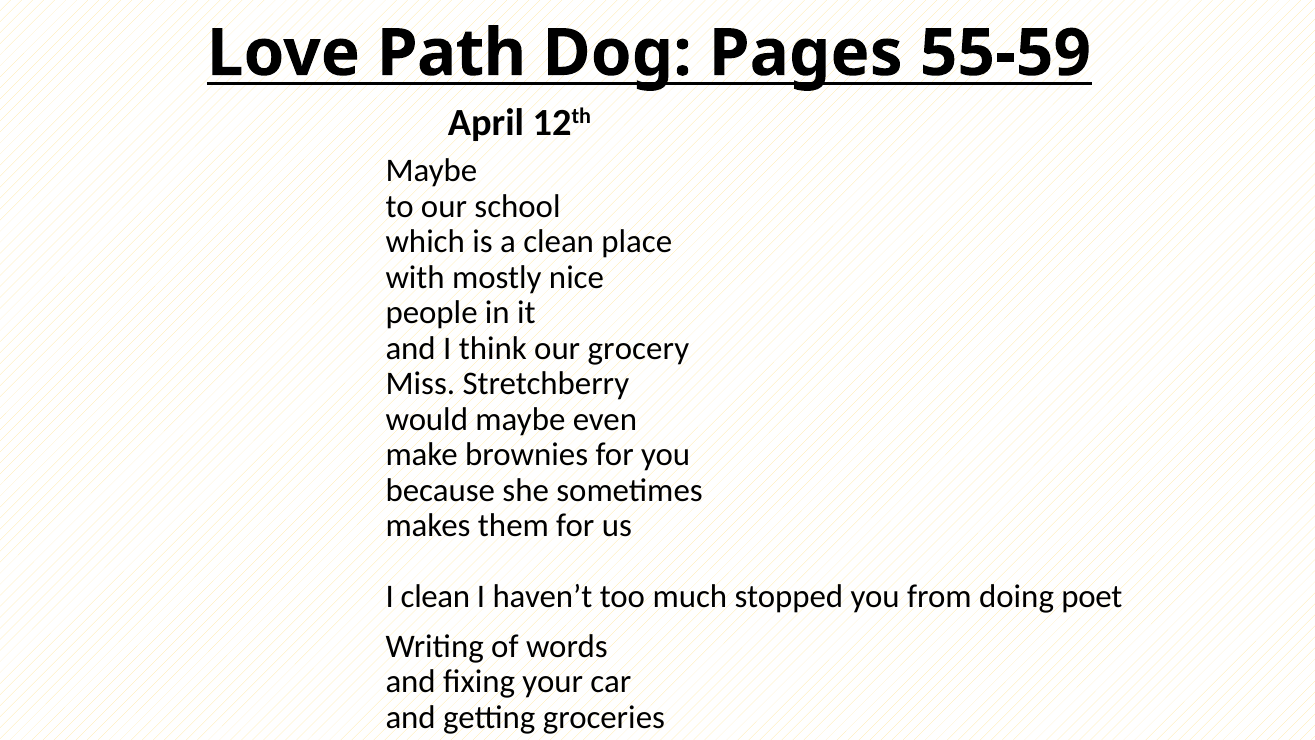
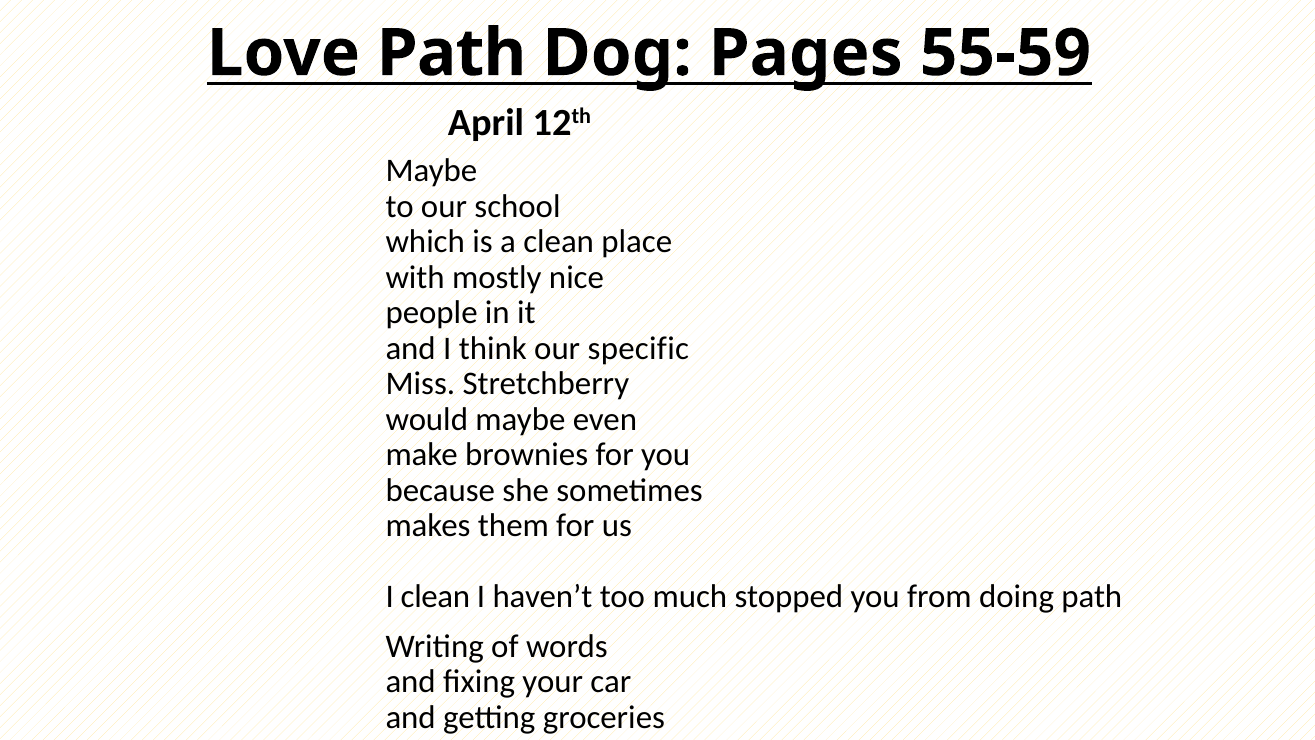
grocery: grocery -> specific (638, 348)
doing poet: poet -> path (1092, 597)
